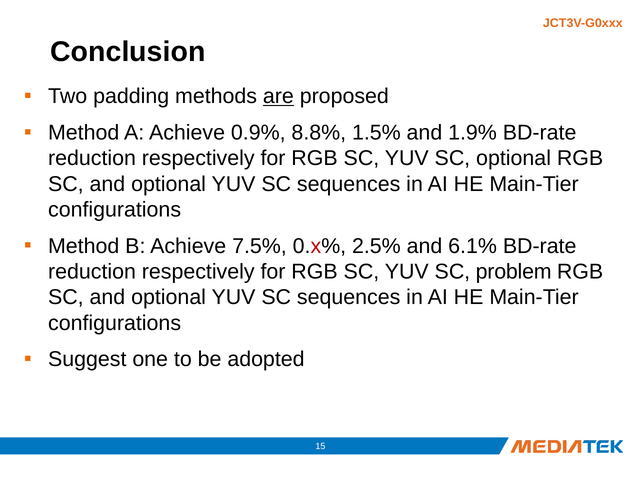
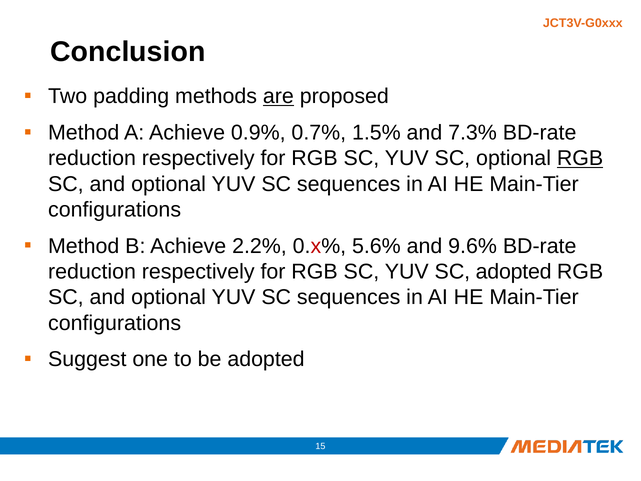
8.8%: 8.8% -> 0.7% (319, 133)
1.9%: 1.9% -> 7.3% (472, 133)
RGB underline: none -> present (580, 158)
7.5%: 7.5% -> 2.2% (259, 246)
2.5%: 2.5% -> 5.6% (376, 246)
6.1%: 6.1% -> 9.6% (473, 246)
SC problem: problem -> adopted (514, 272)
